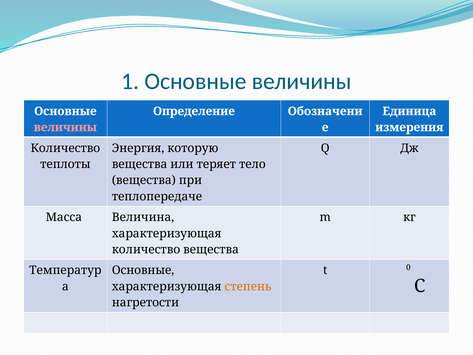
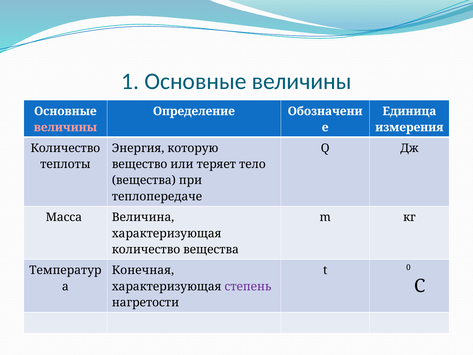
вещества: вещества -> вещество (140, 164)
Основные: Основные -> Конечная (143, 270)
степень colour: orange -> purple (248, 286)
